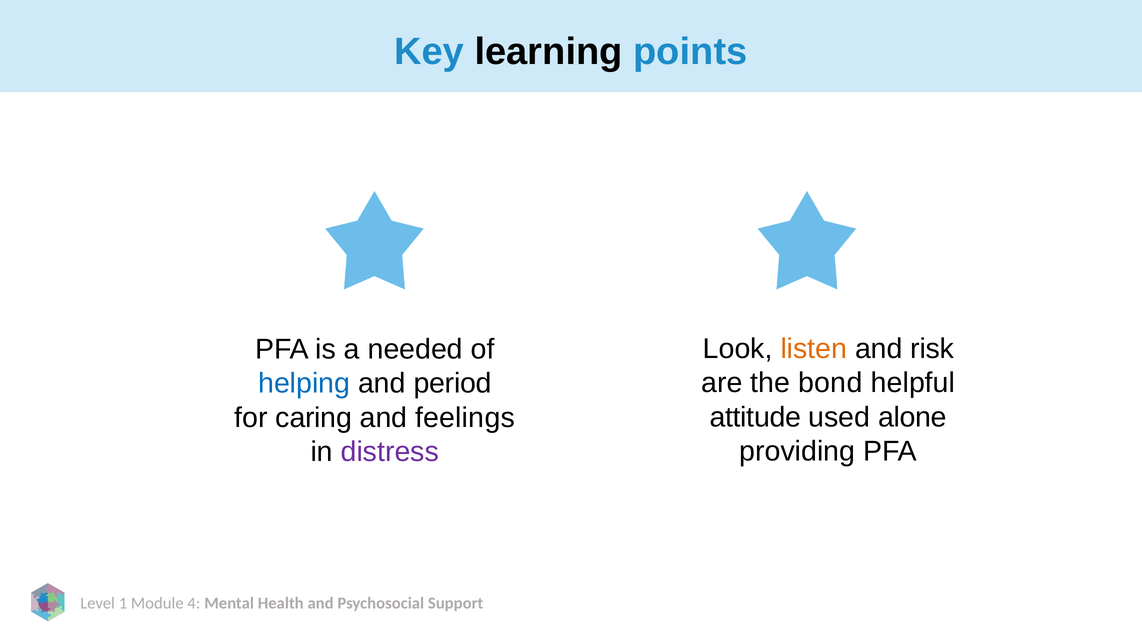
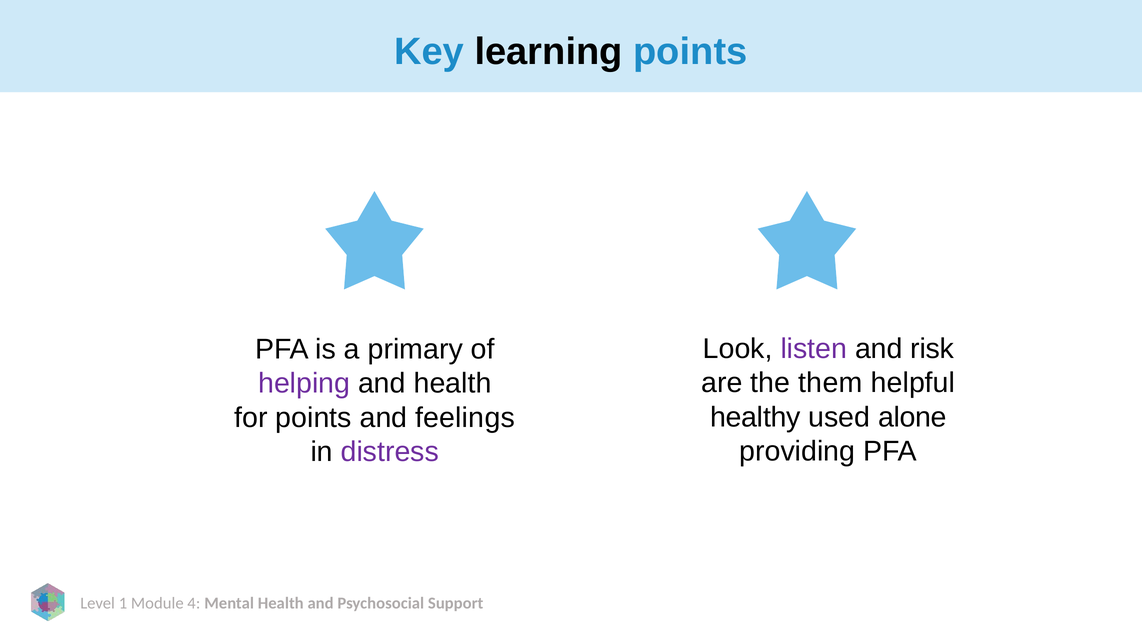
listen colour: orange -> purple (814, 349)
needed: needed -> primary (415, 349)
bond: bond -> them (830, 383)
helping colour: blue -> purple (304, 384)
and period: period -> health (453, 384)
attitude: attitude -> healthy (755, 418)
for caring: caring -> points (314, 418)
